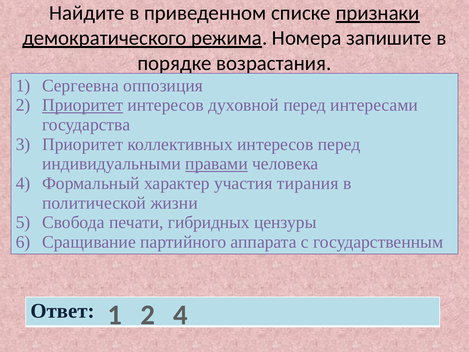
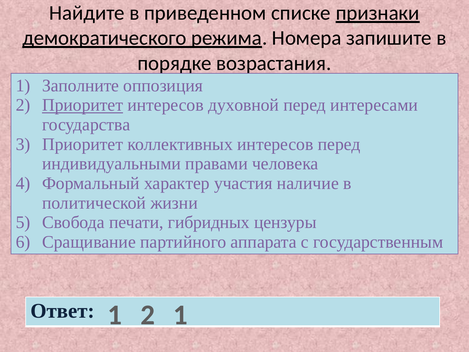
Сергеевна: Сергеевна -> Заполните (81, 86)
правами underline: present -> none (217, 164)
тирания: тирания -> наличие (308, 183)
2 4: 4 -> 1 (181, 315)
